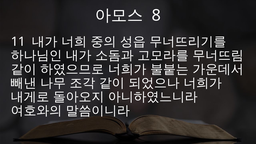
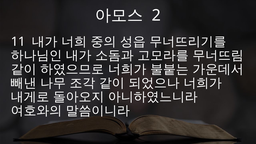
8: 8 -> 2 (156, 15)
